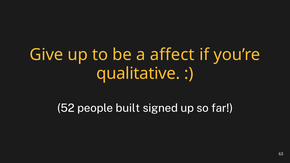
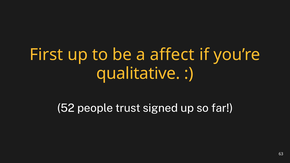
Give: Give -> First (46, 55)
built: built -> trust (128, 108)
